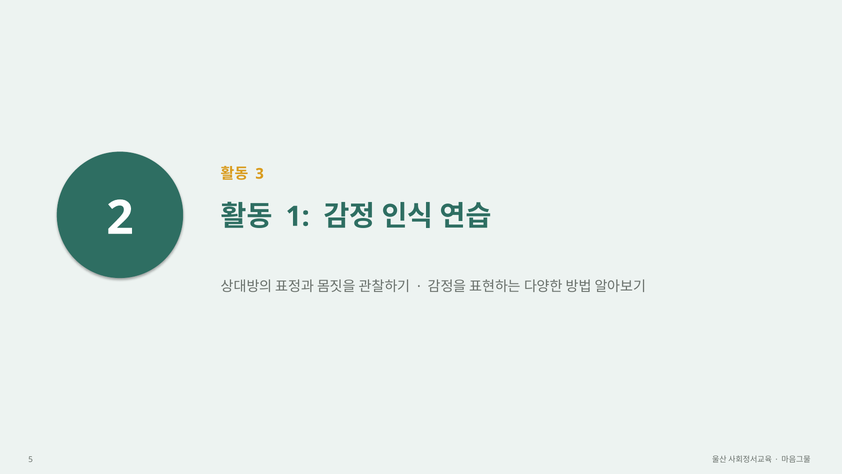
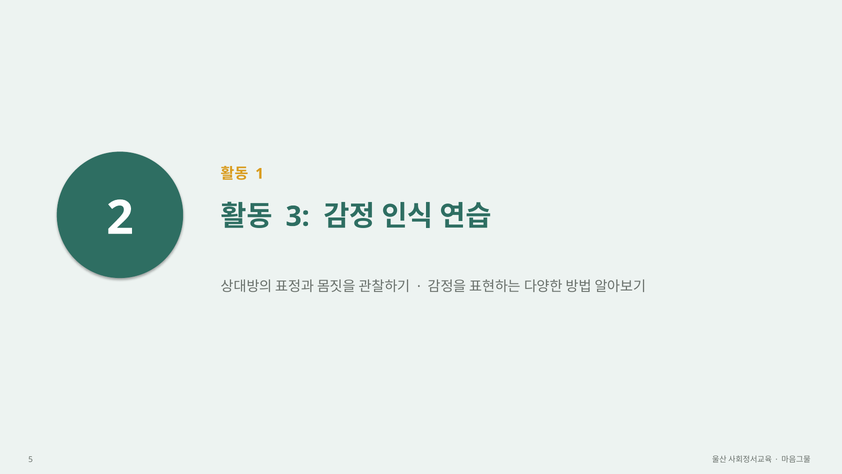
3: 3 -> 1 (260, 174)
1: 1 -> 3 (298, 216)
